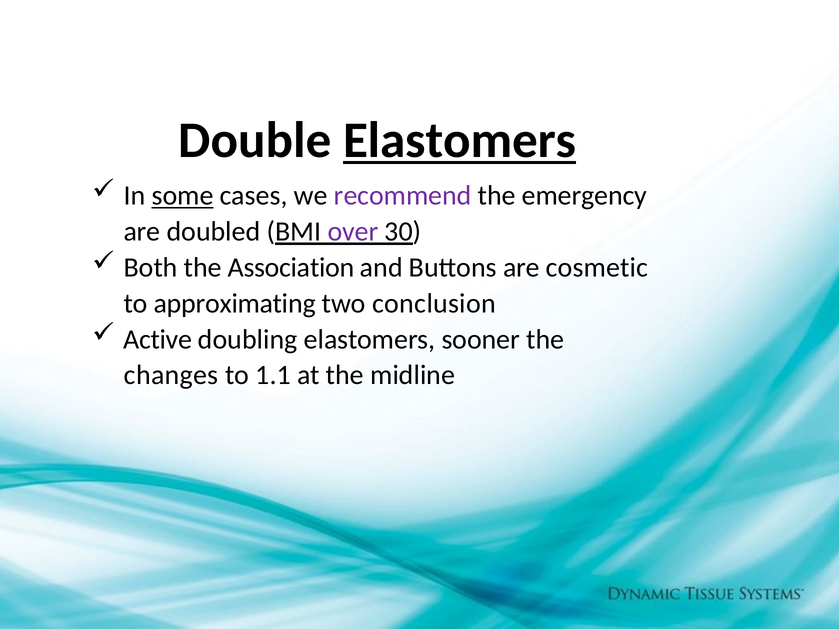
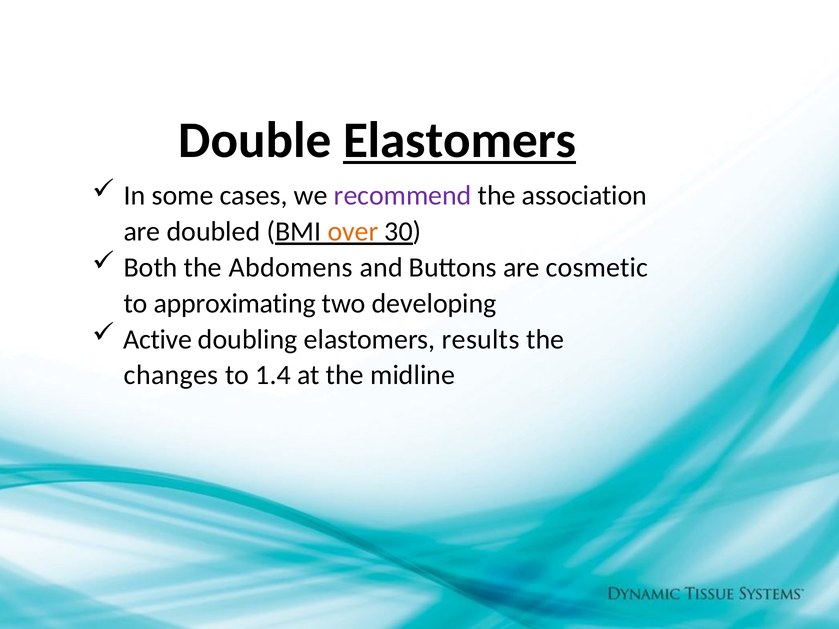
some underline: present -> none (183, 196)
emergency: emergency -> association (584, 196)
over colour: purple -> orange (353, 232)
Association: Association -> Abdomens (291, 268)
conclusion: conclusion -> developing (434, 304)
sooner: sooner -> results (481, 339)
1.1: 1.1 -> 1.4 (273, 375)
